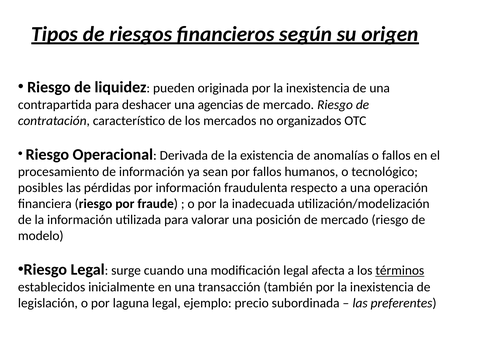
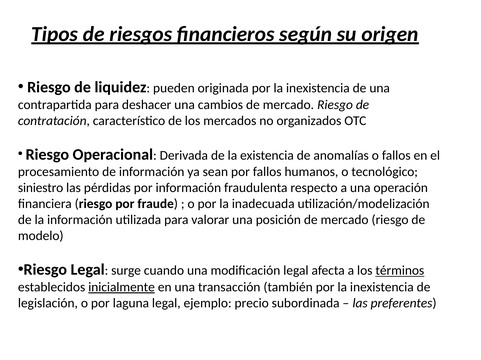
agencias: agencias -> cambios (220, 105)
posibles: posibles -> siniestro (41, 188)
inicialmente underline: none -> present (122, 288)
